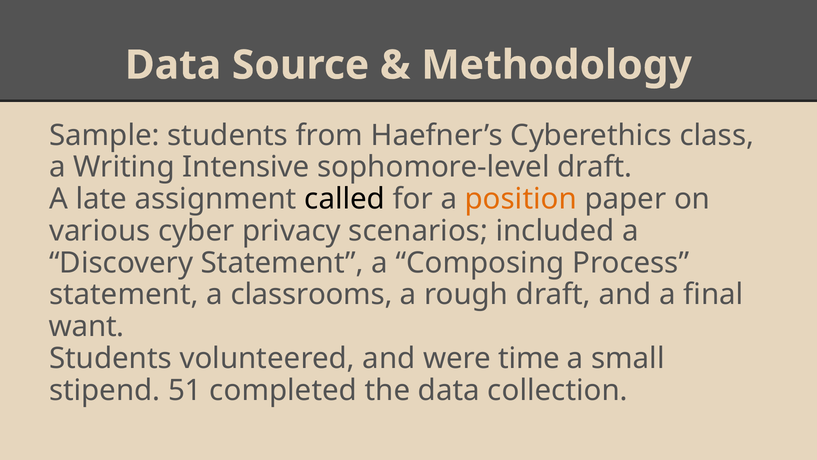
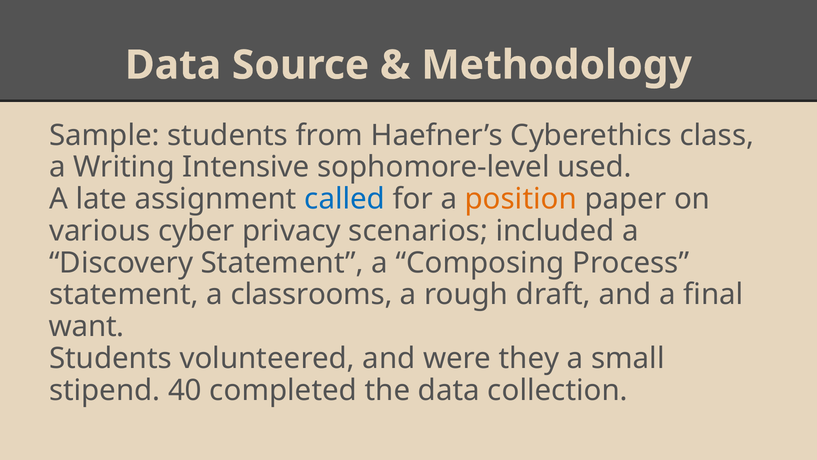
sophomore-level draft: draft -> used (595, 167)
called colour: black -> blue (345, 199)
time: time -> they (529, 358)
51: 51 -> 40 (185, 390)
